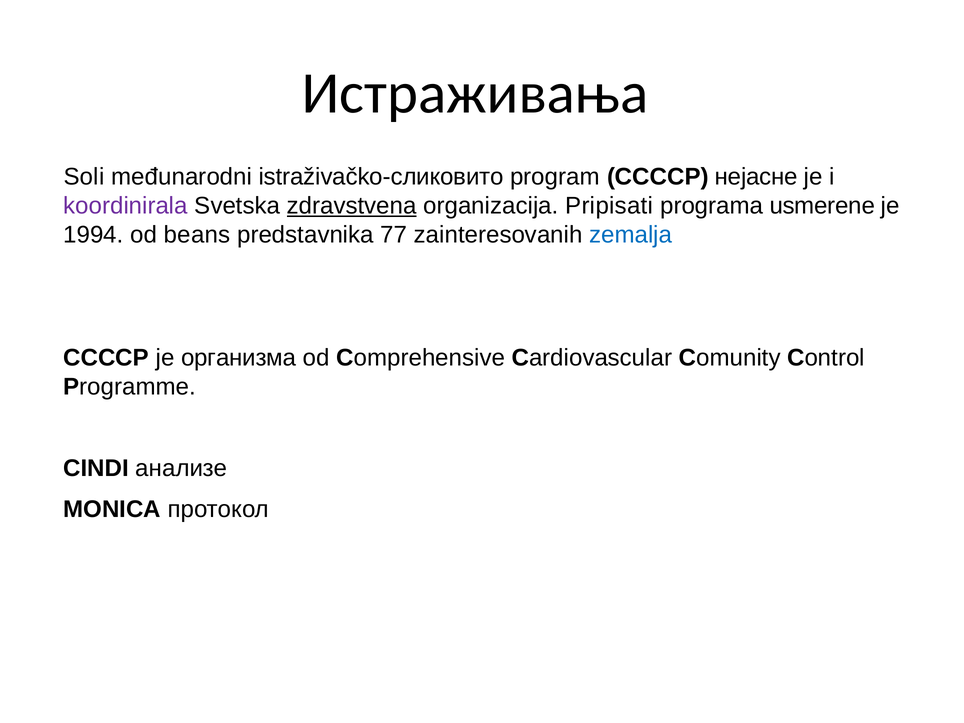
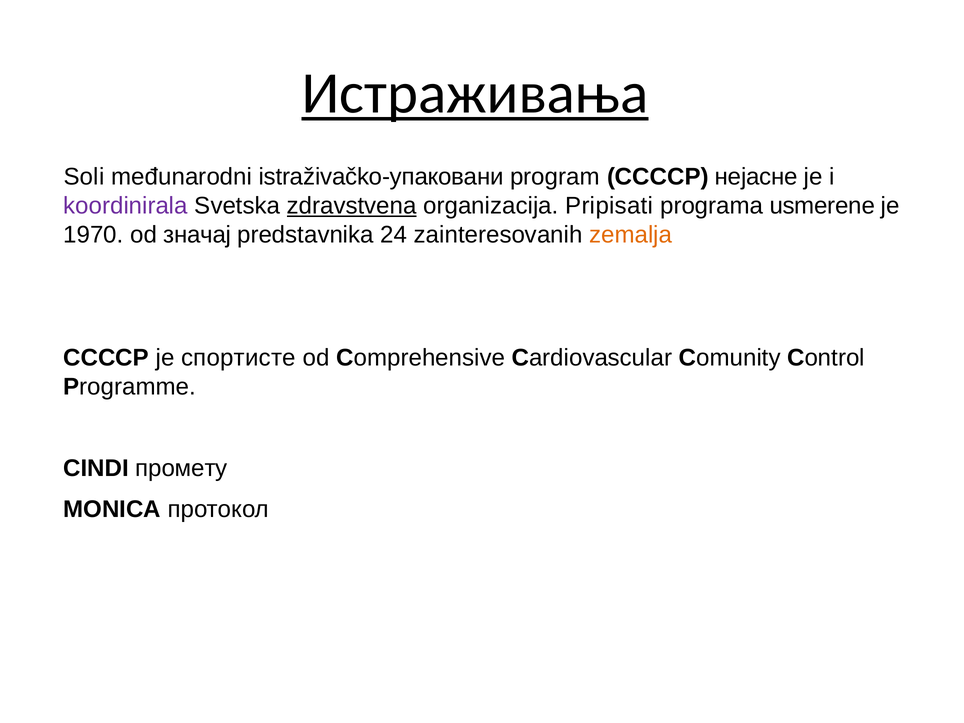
Истраживања underline: none -> present (475, 93)
istraživačko-сликовито: istraživačko-сликовито -> istraživačko-упаковани (381, 177)
1994: 1994 -> 1970 (93, 235)
beans: beans -> значај (197, 235)
77: 77 -> 24 (394, 235)
zemalja colour: blue -> orange (631, 235)
организма: организма -> спортисте (238, 358)
анализе: анализе -> промету (181, 469)
